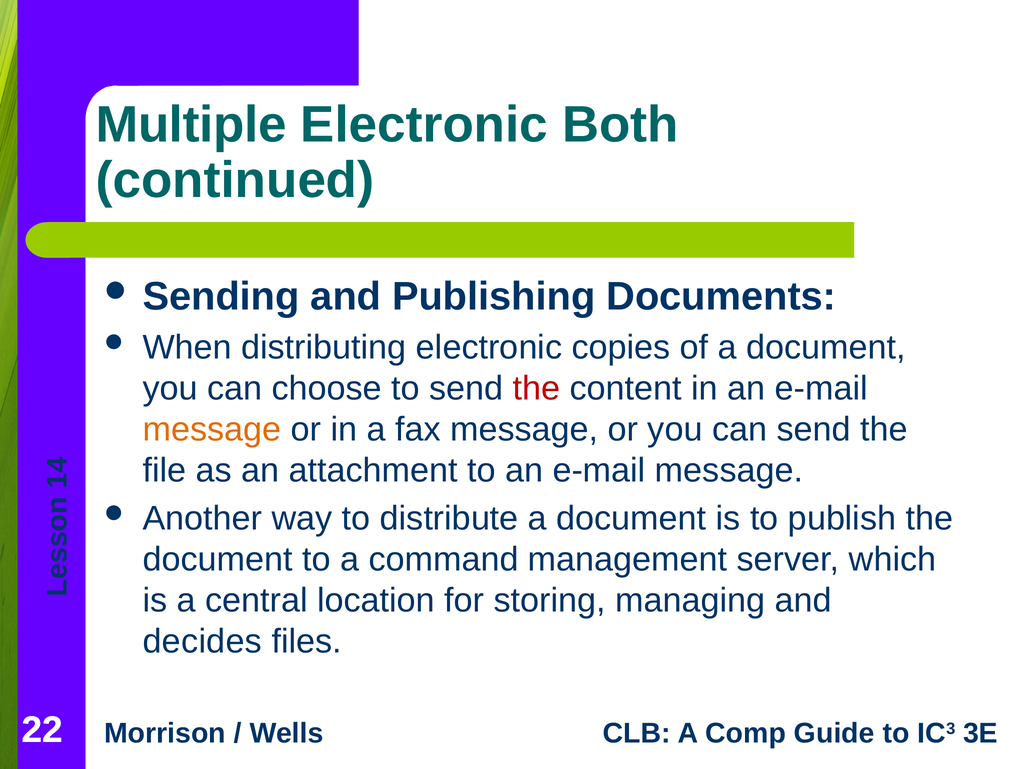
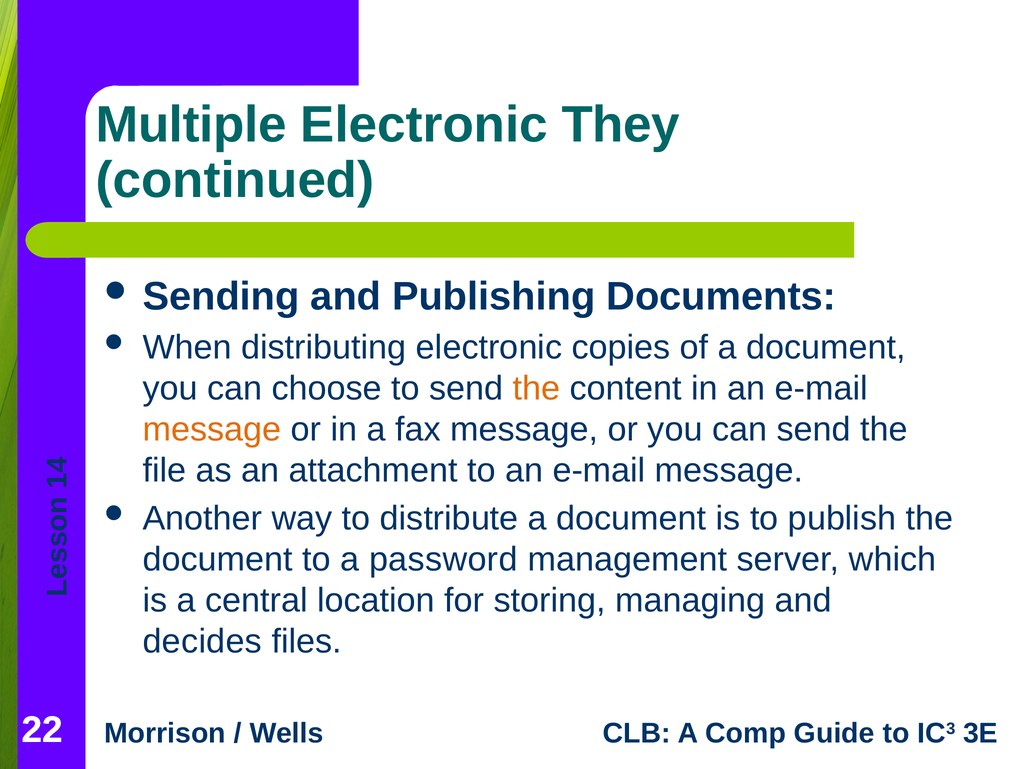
Both: Both -> They (621, 125)
the colour: red -> orange (537, 389)
command: command -> password (443, 559)
